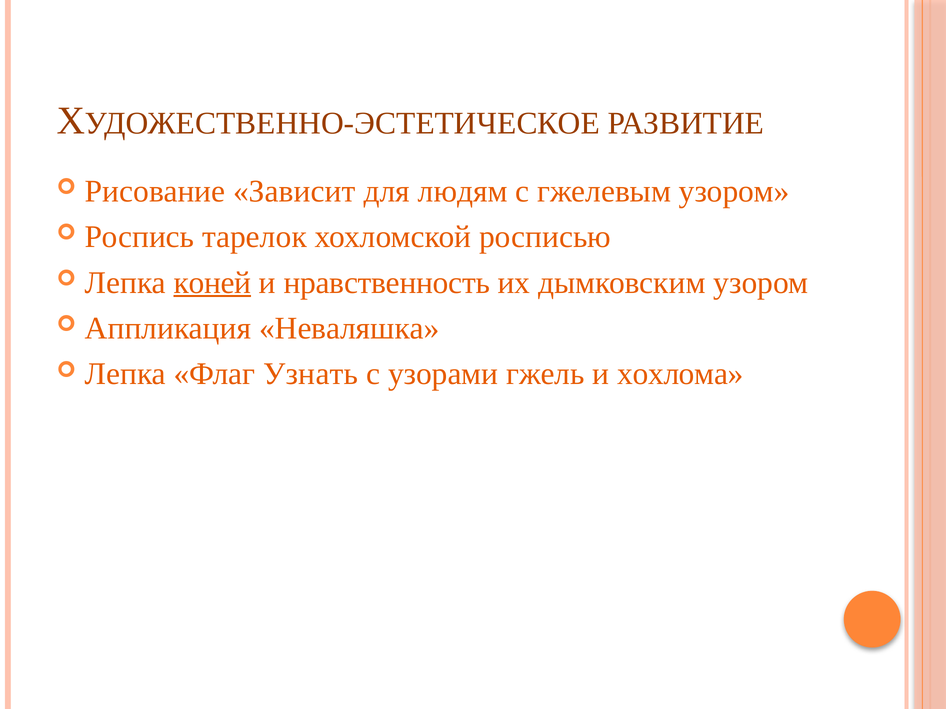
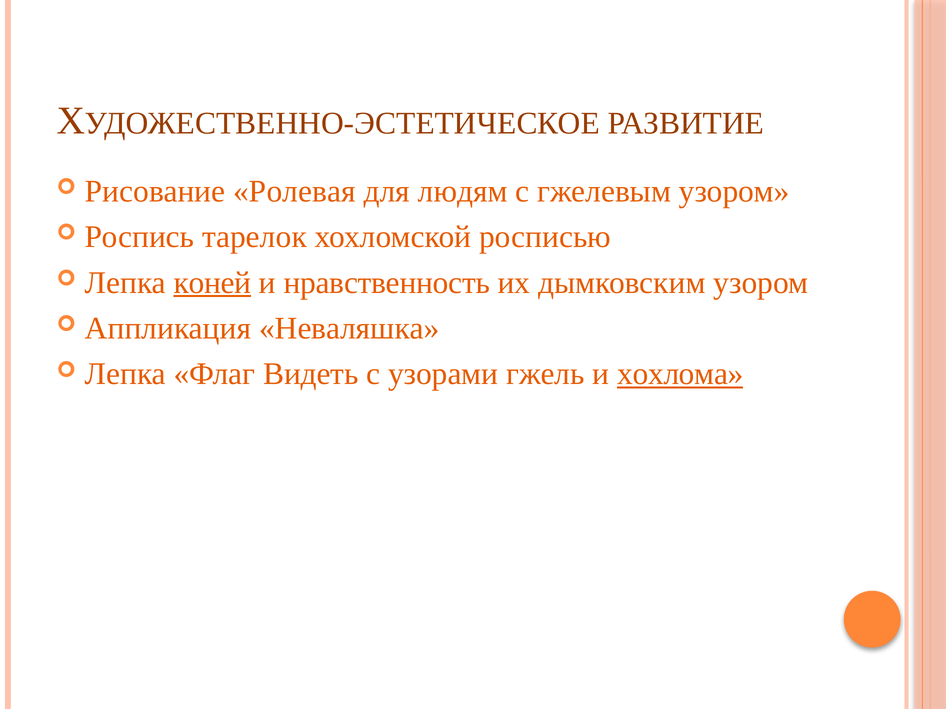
Зависит: Зависит -> Ролевая (294, 191)
Узнать: Узнать -> Видеть (311, 374)
хохлома underline: none -> present (680, 374)
